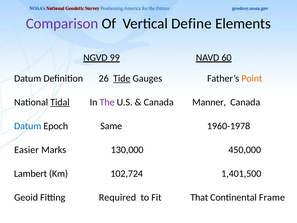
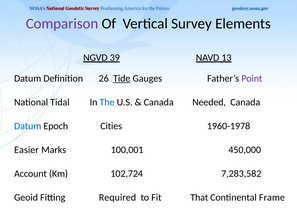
Define: Define -> Survey (192, 24)
99: 99 -> 39 (115, 58)
60: 60 -> 13 (226, 58)
Point colour: orange -> purple (252, 78)
Tidal underline: present -> none (60, 102)
The colour: purple -> blue (107, 102)
Manner: Manner -> Needed (209, 102)
Same: Same -> Cities (111, 126)
130,000: 130,000 -> 100,001 (127, 150)
Lambert: Lambert -> Account (30, 173)
1,401,500: 1,401,500 -> 7,283,582 (241, 173)
